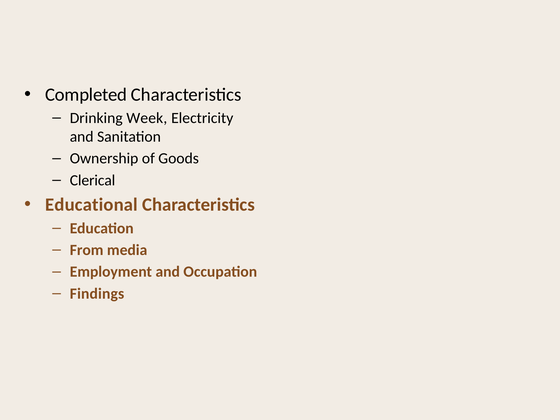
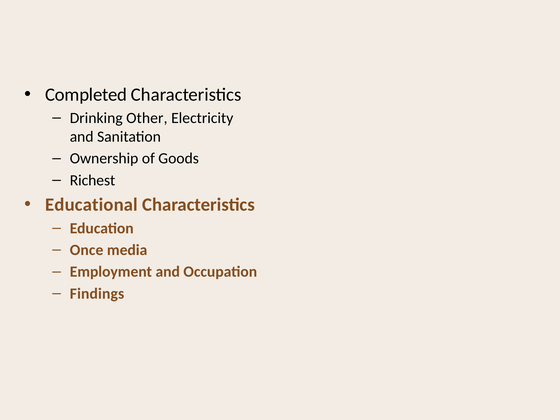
Week: Week -> Other (147, 118)
Clerical: Clerical -> Richest (93, 180)
From: From -> Once (87, 250)
